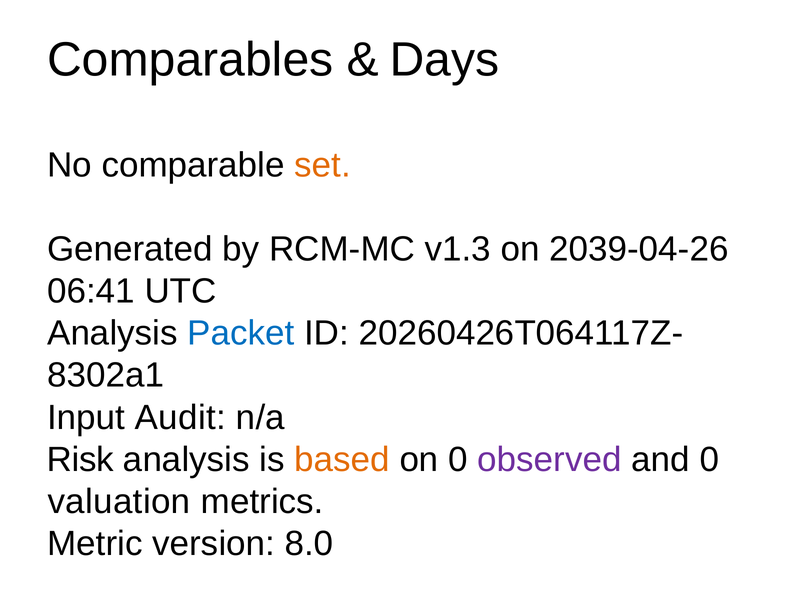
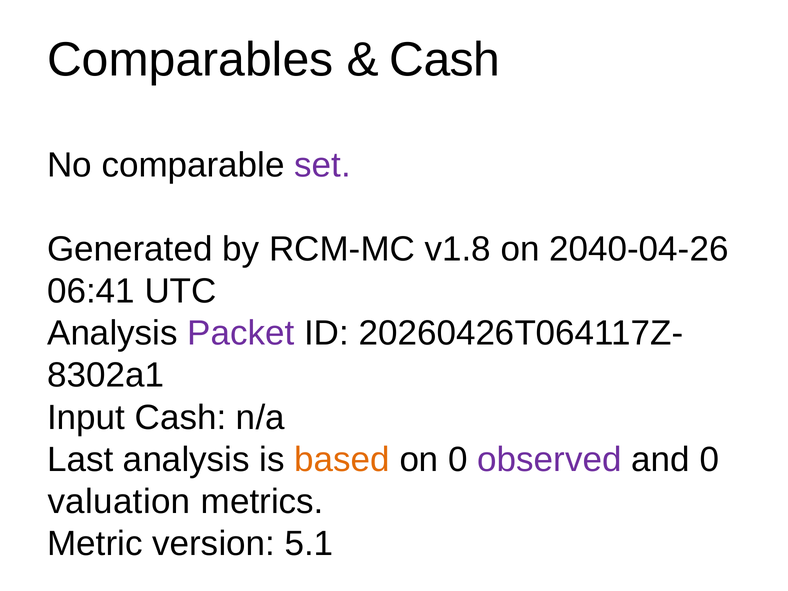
Days: Days -> Cash (445, 60)
set colour: orange -> purple (323, 165)
v1.3: v1.3 -> v1.8 (458, 249)
2039-04-26: 2039-04-26 -> 2040-04-26 (639, 249)
Packet colour: blue -> purple (241, 333)
Input Audit: Audit -> Cash (181, 417)
Risk: Risk -> Last (80, 460)
8.0: 8.0 -> 5.1 (309, 544)
